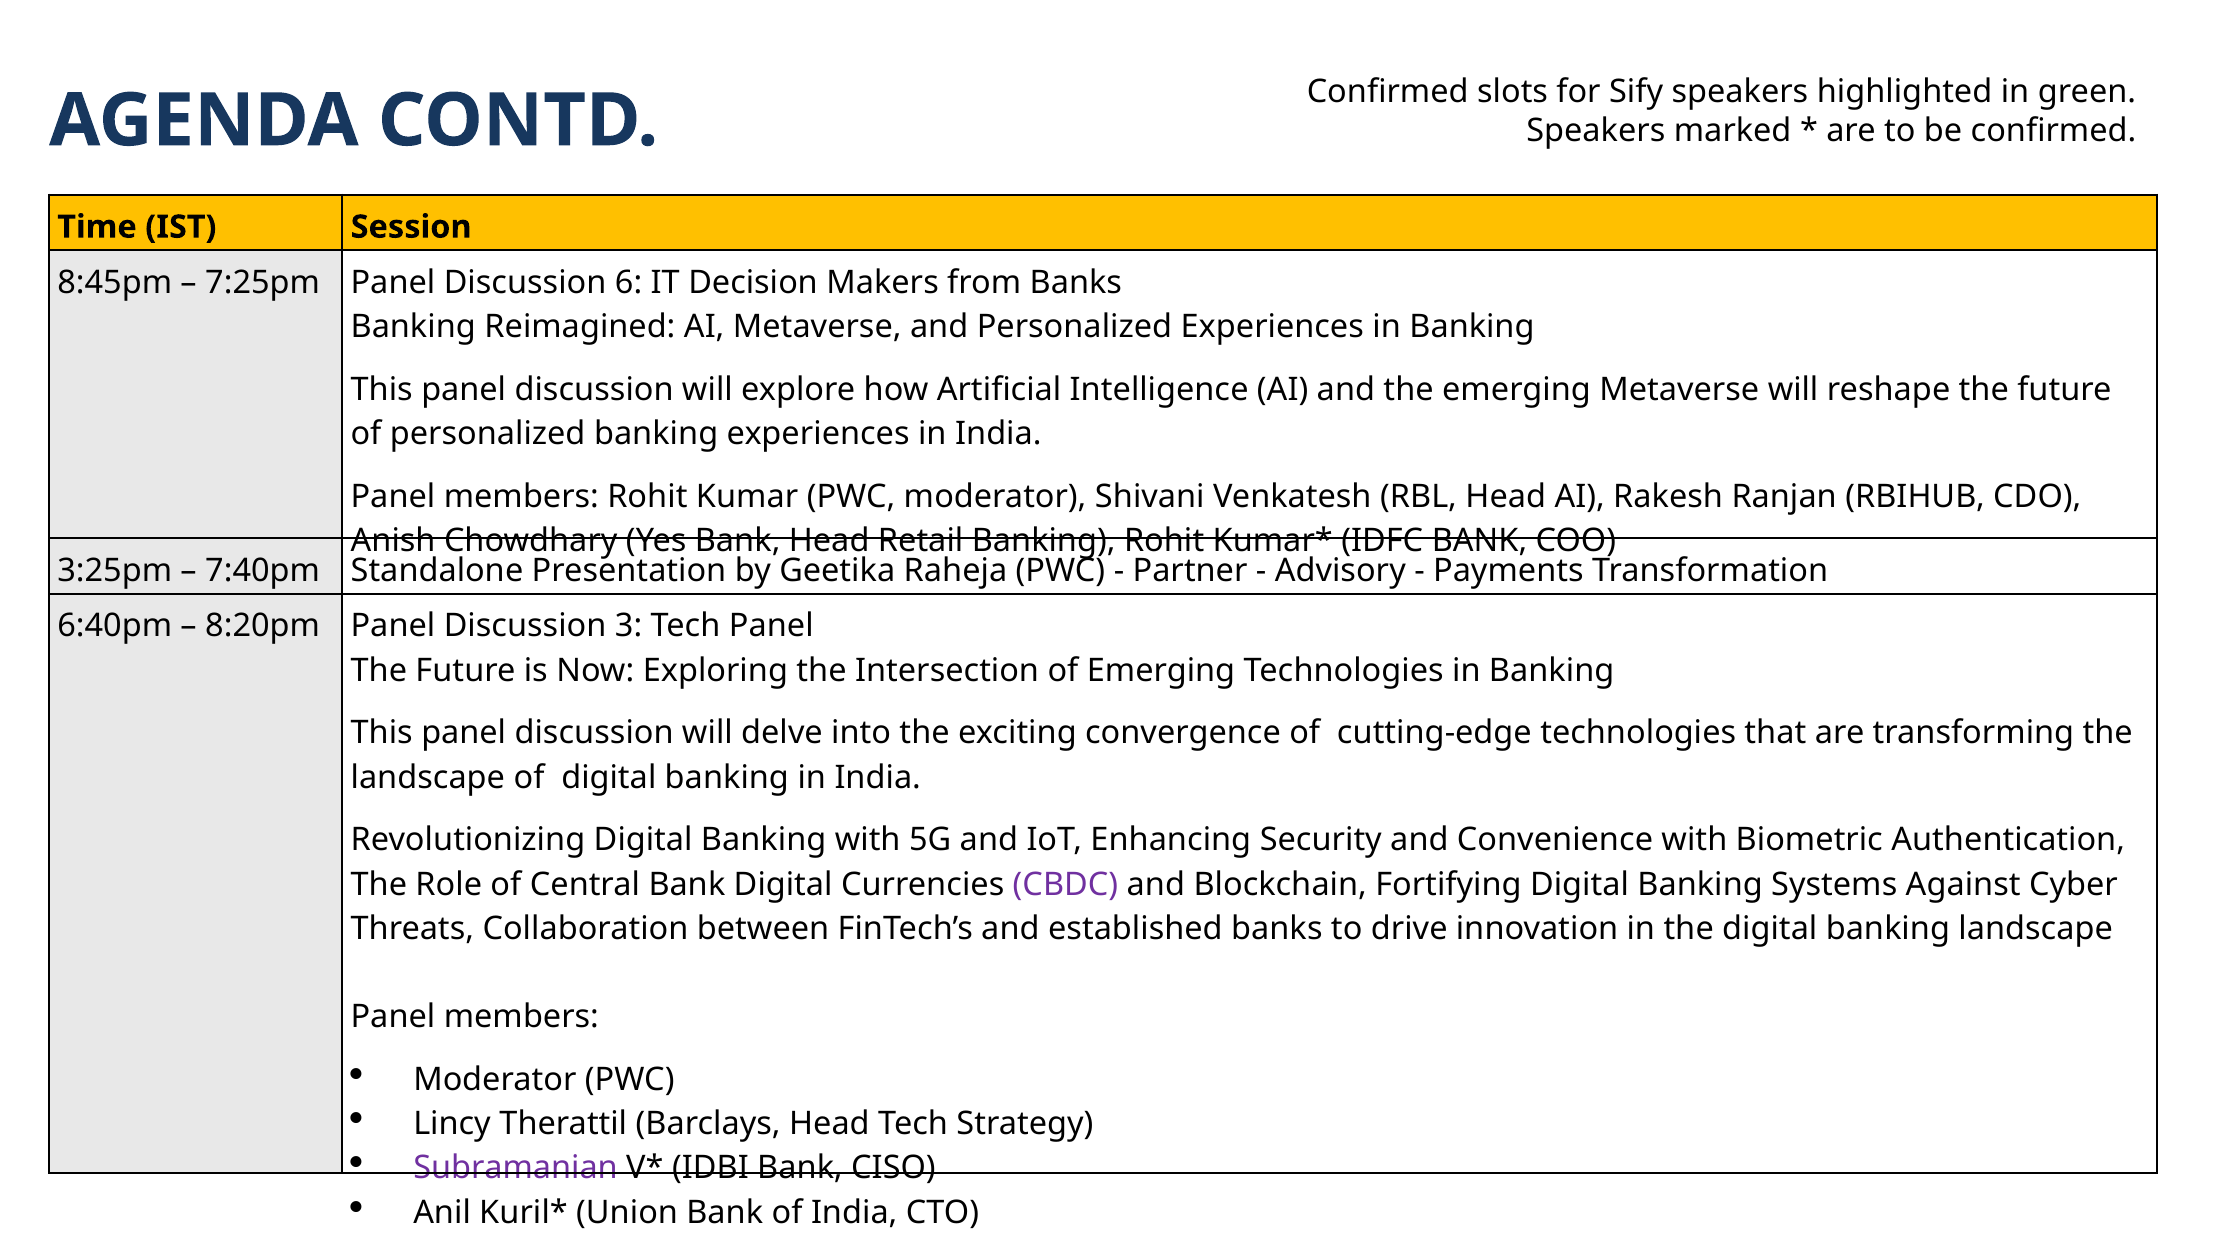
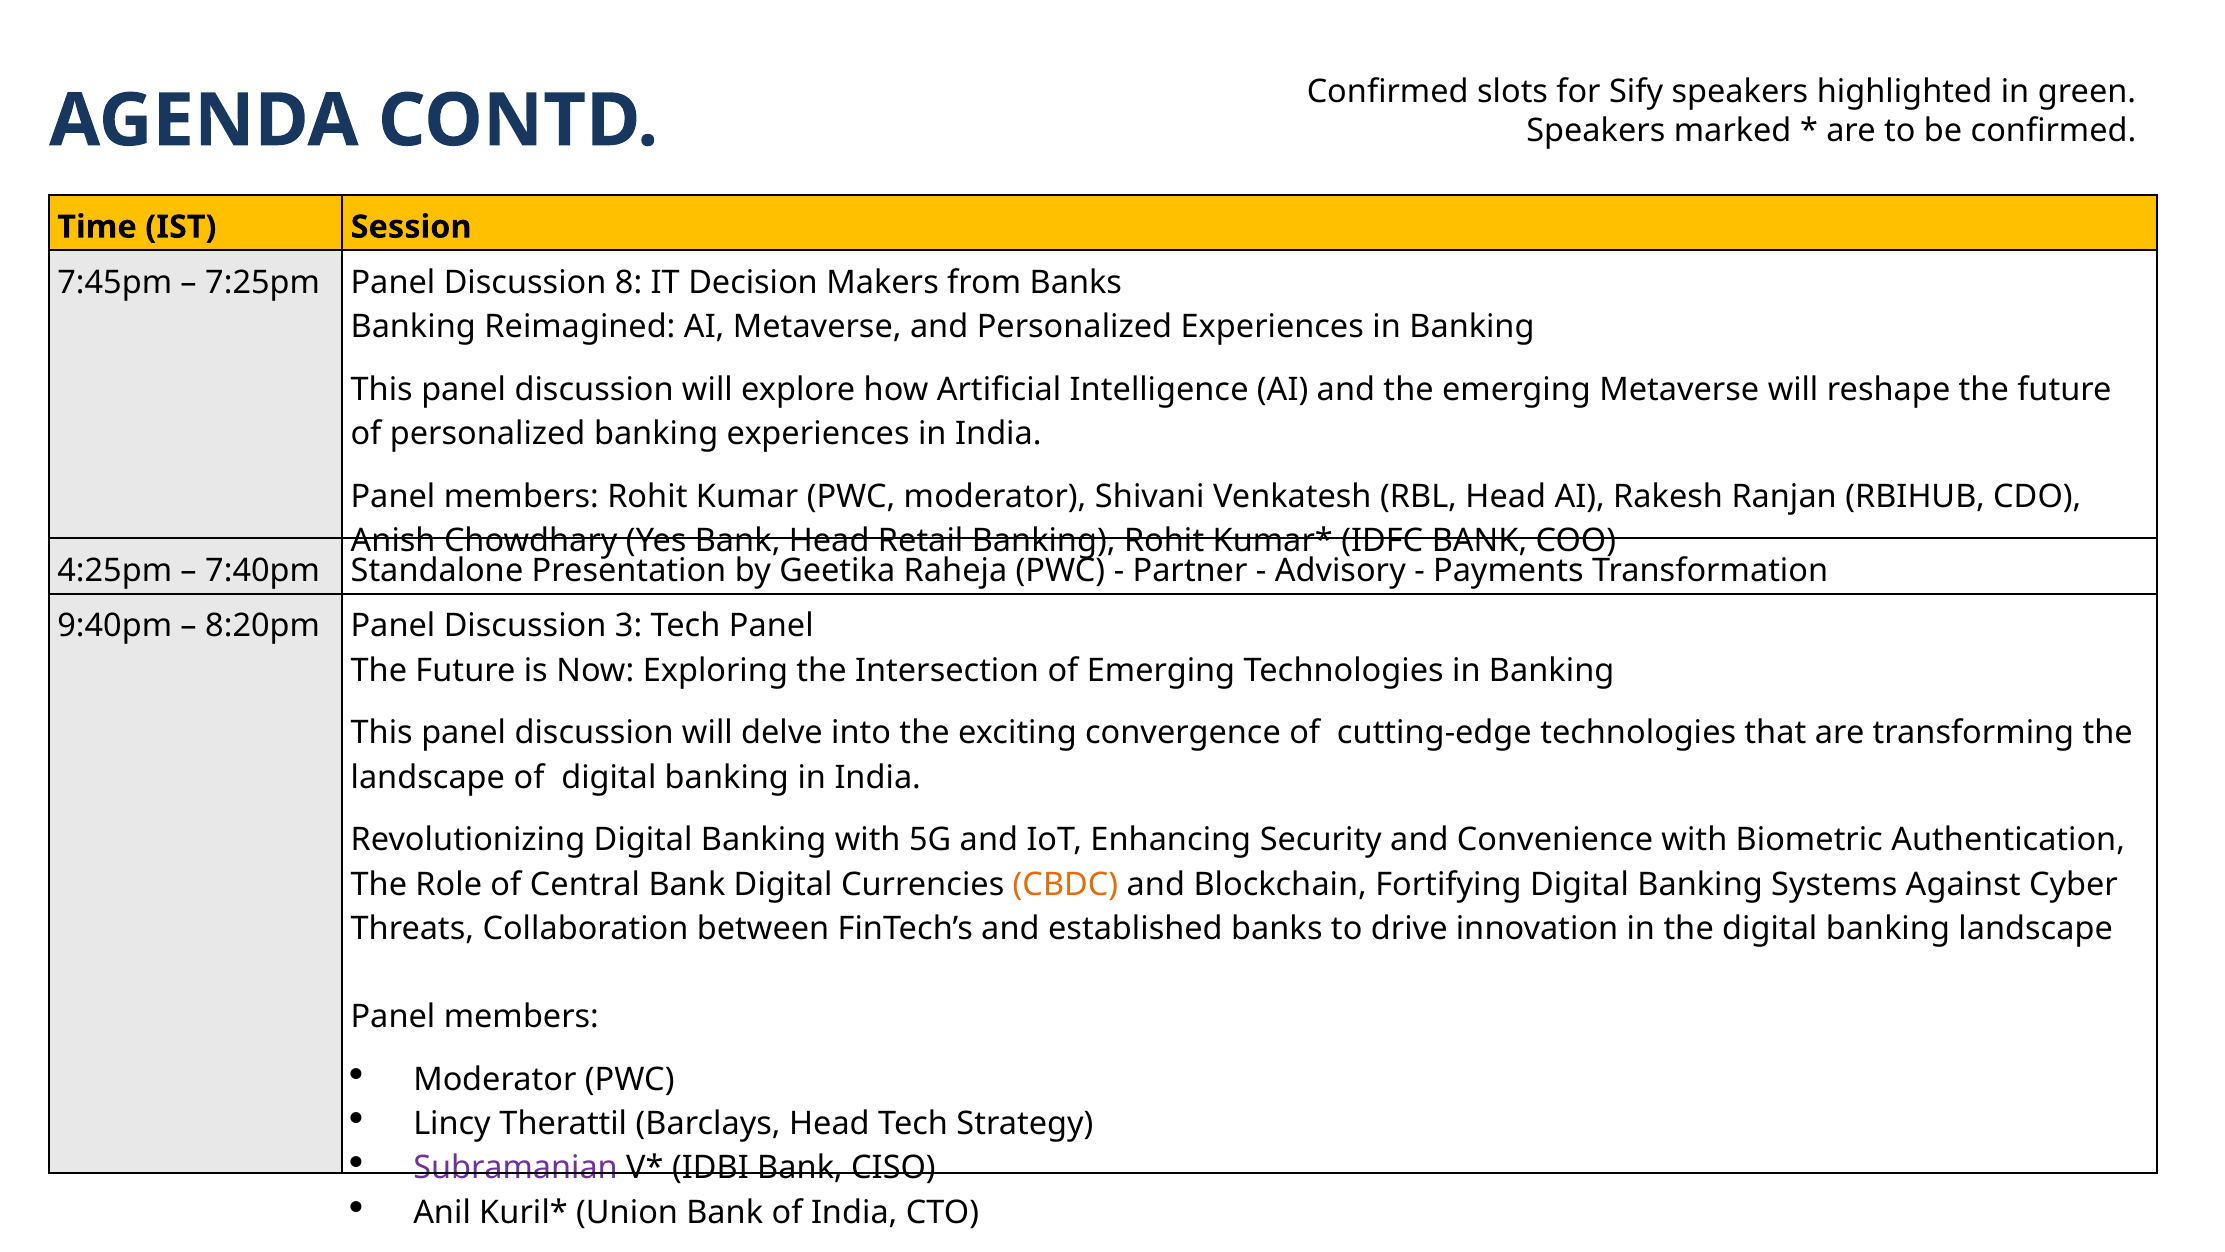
8:45pm: 8:45pm -> 7:45pm (115, 283)
6: 6 -> 8 (629, 283)
3:25pm: 3:25pm -> 4:25pm (115, 570)
6:40pm: 6:40pm -> 9:40pm (115, 626)
CBDC colour: purple -> orange (1065, 884)
